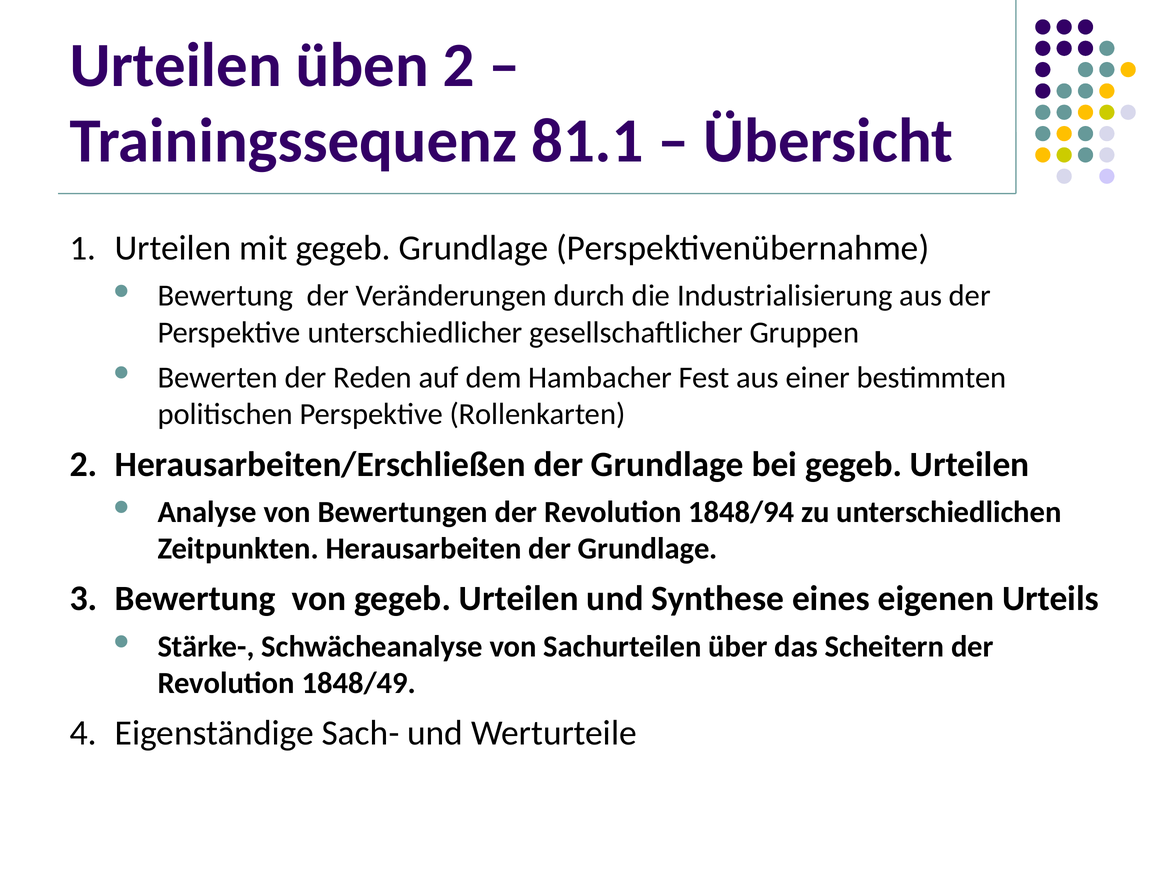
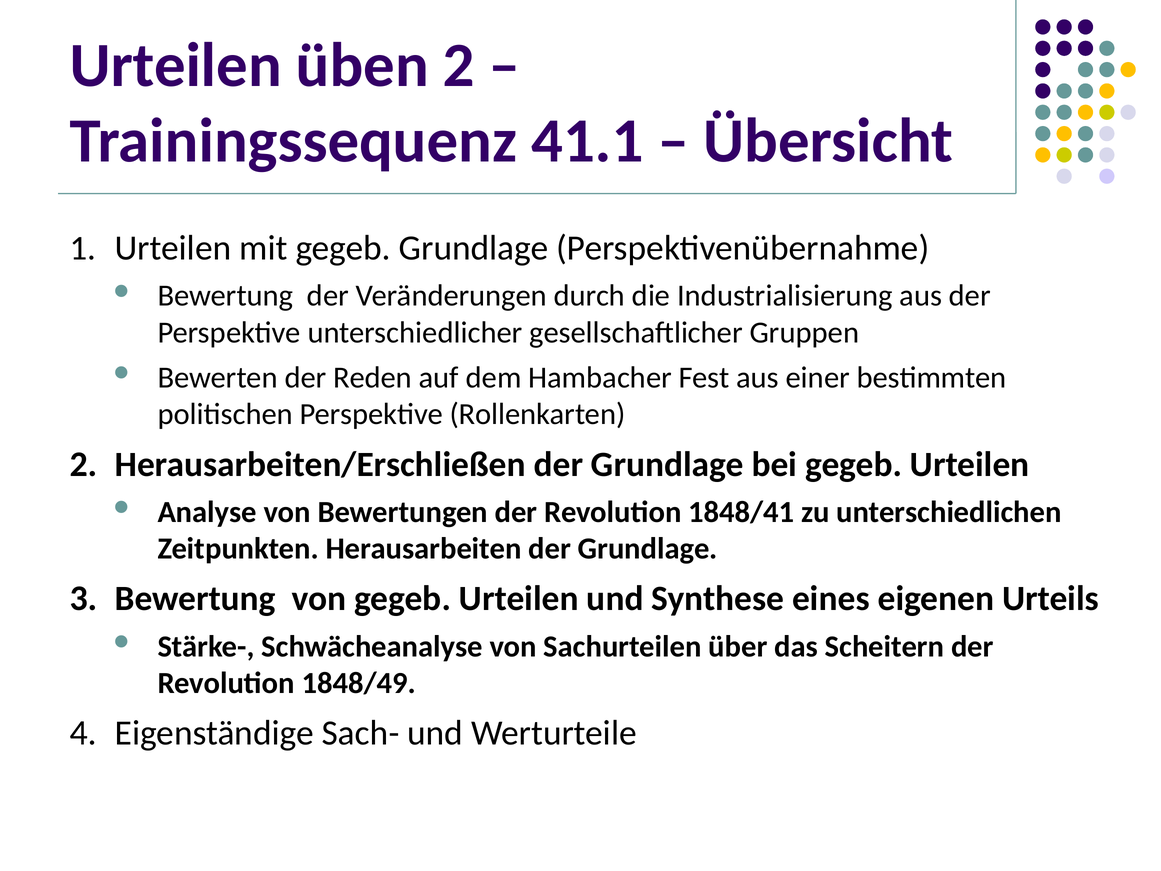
81.1: 81.1 -> 41.1 (587, 141)
1848/94: 1848/94 -> 1848/41 (741, 512)
